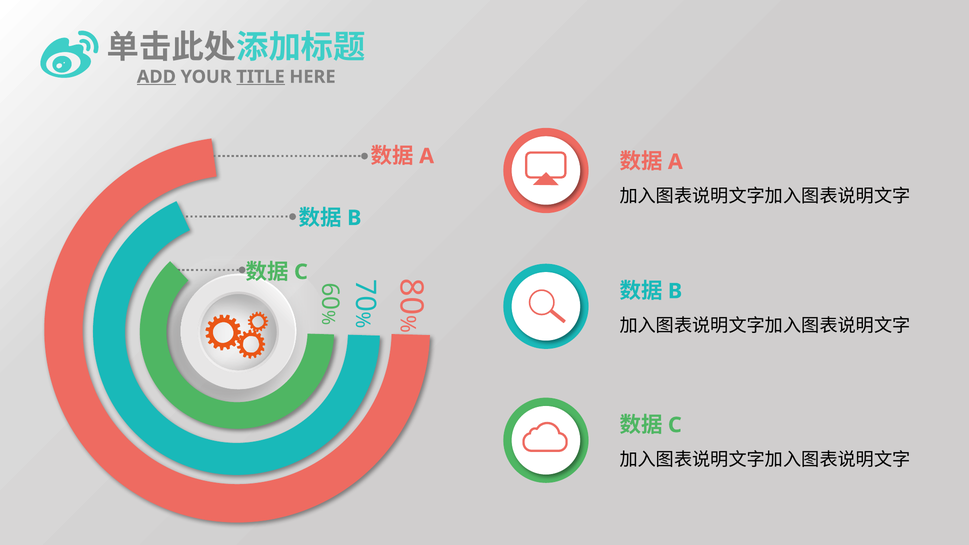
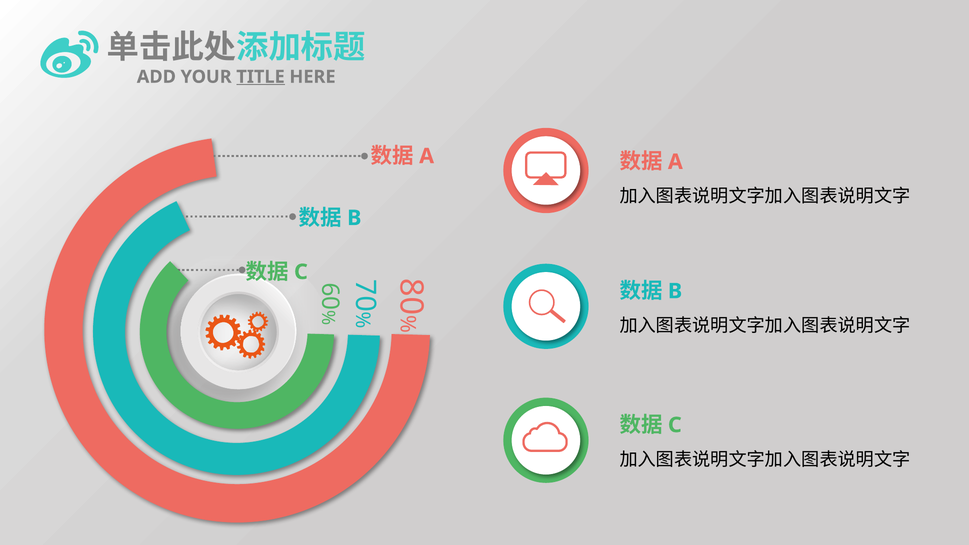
ADD underline: present -> none (156, 77)
